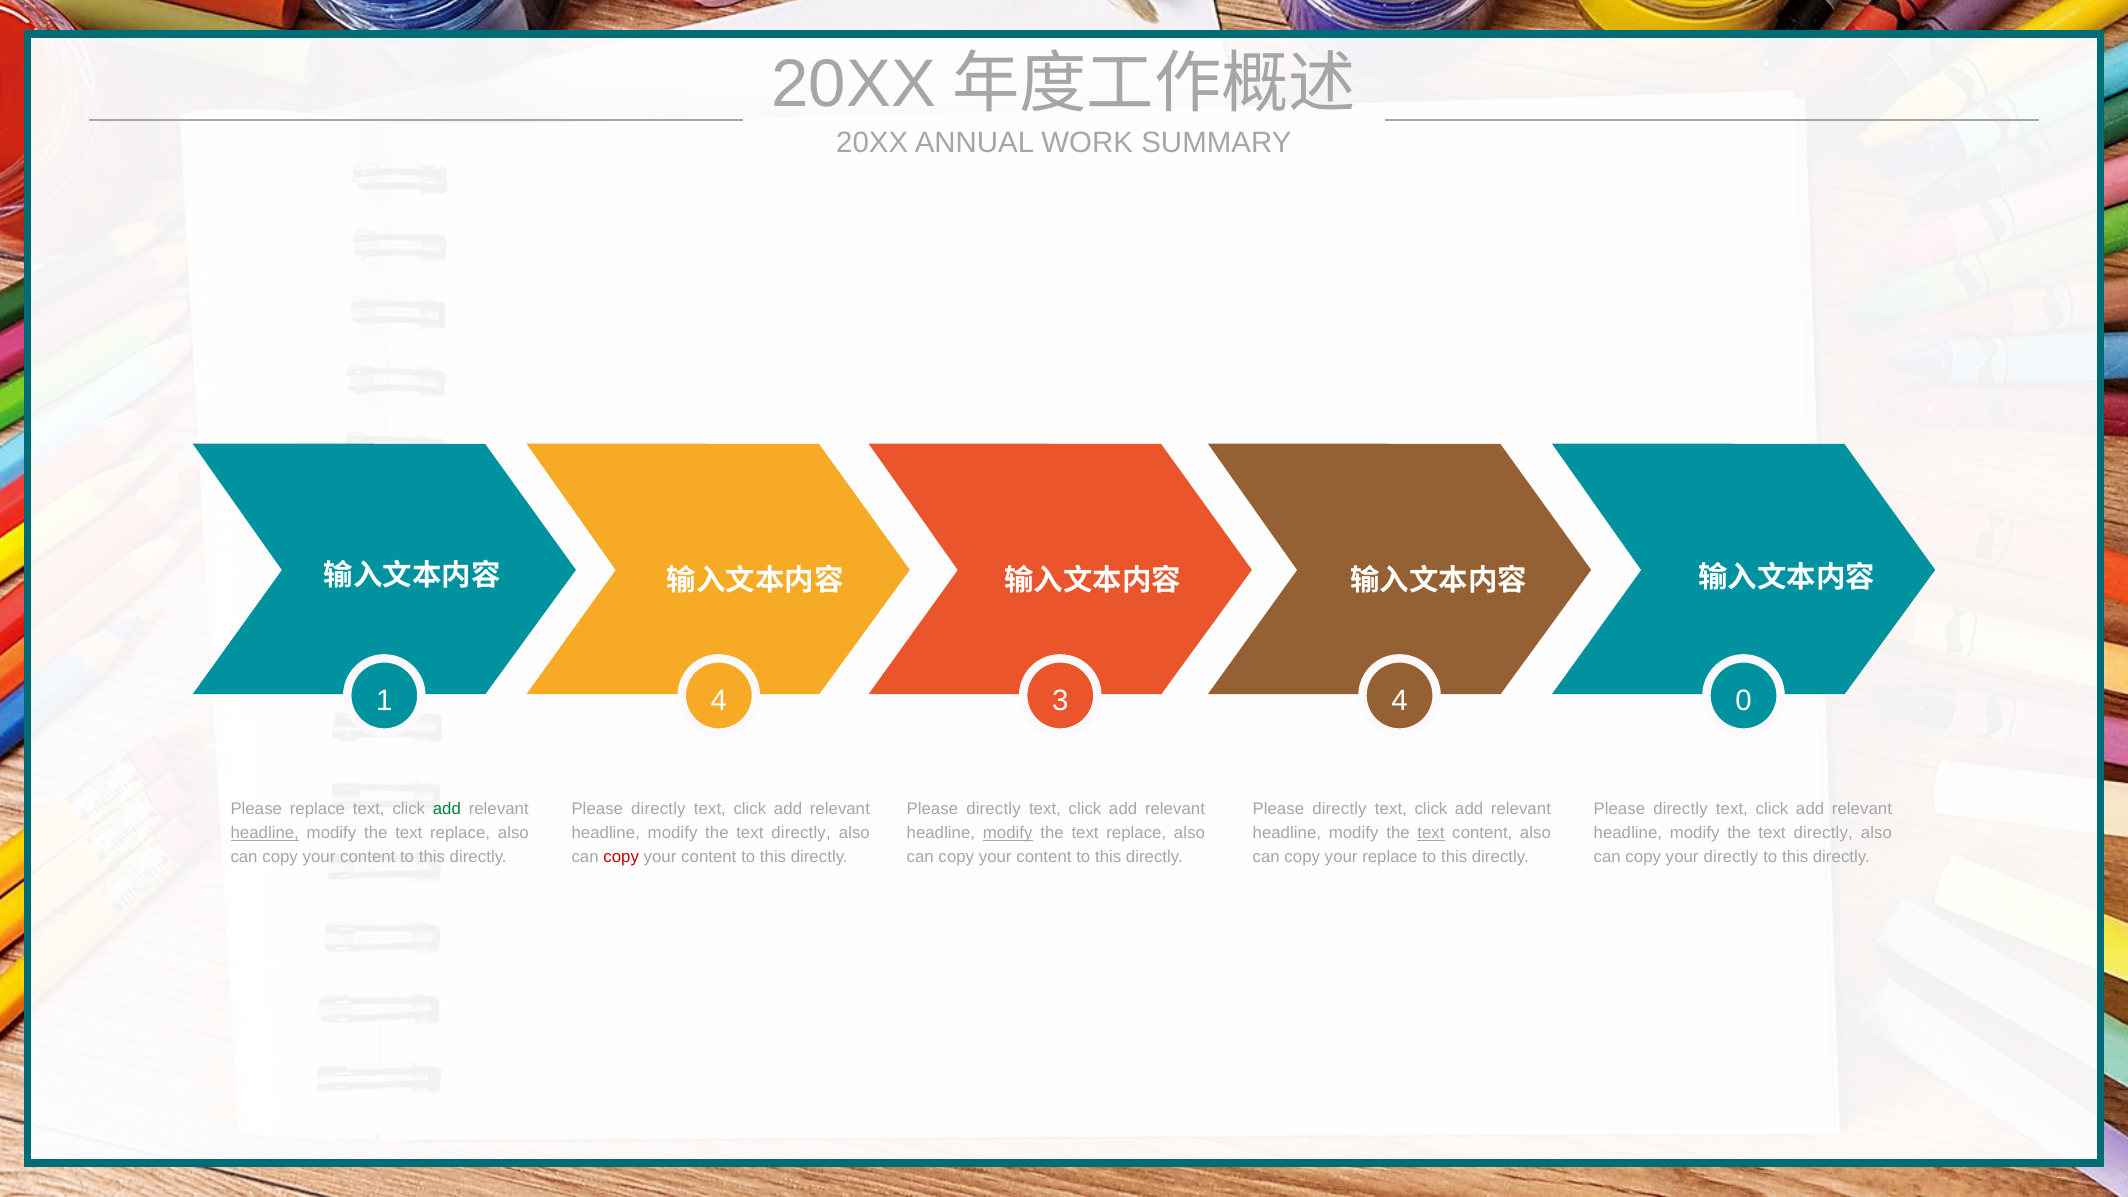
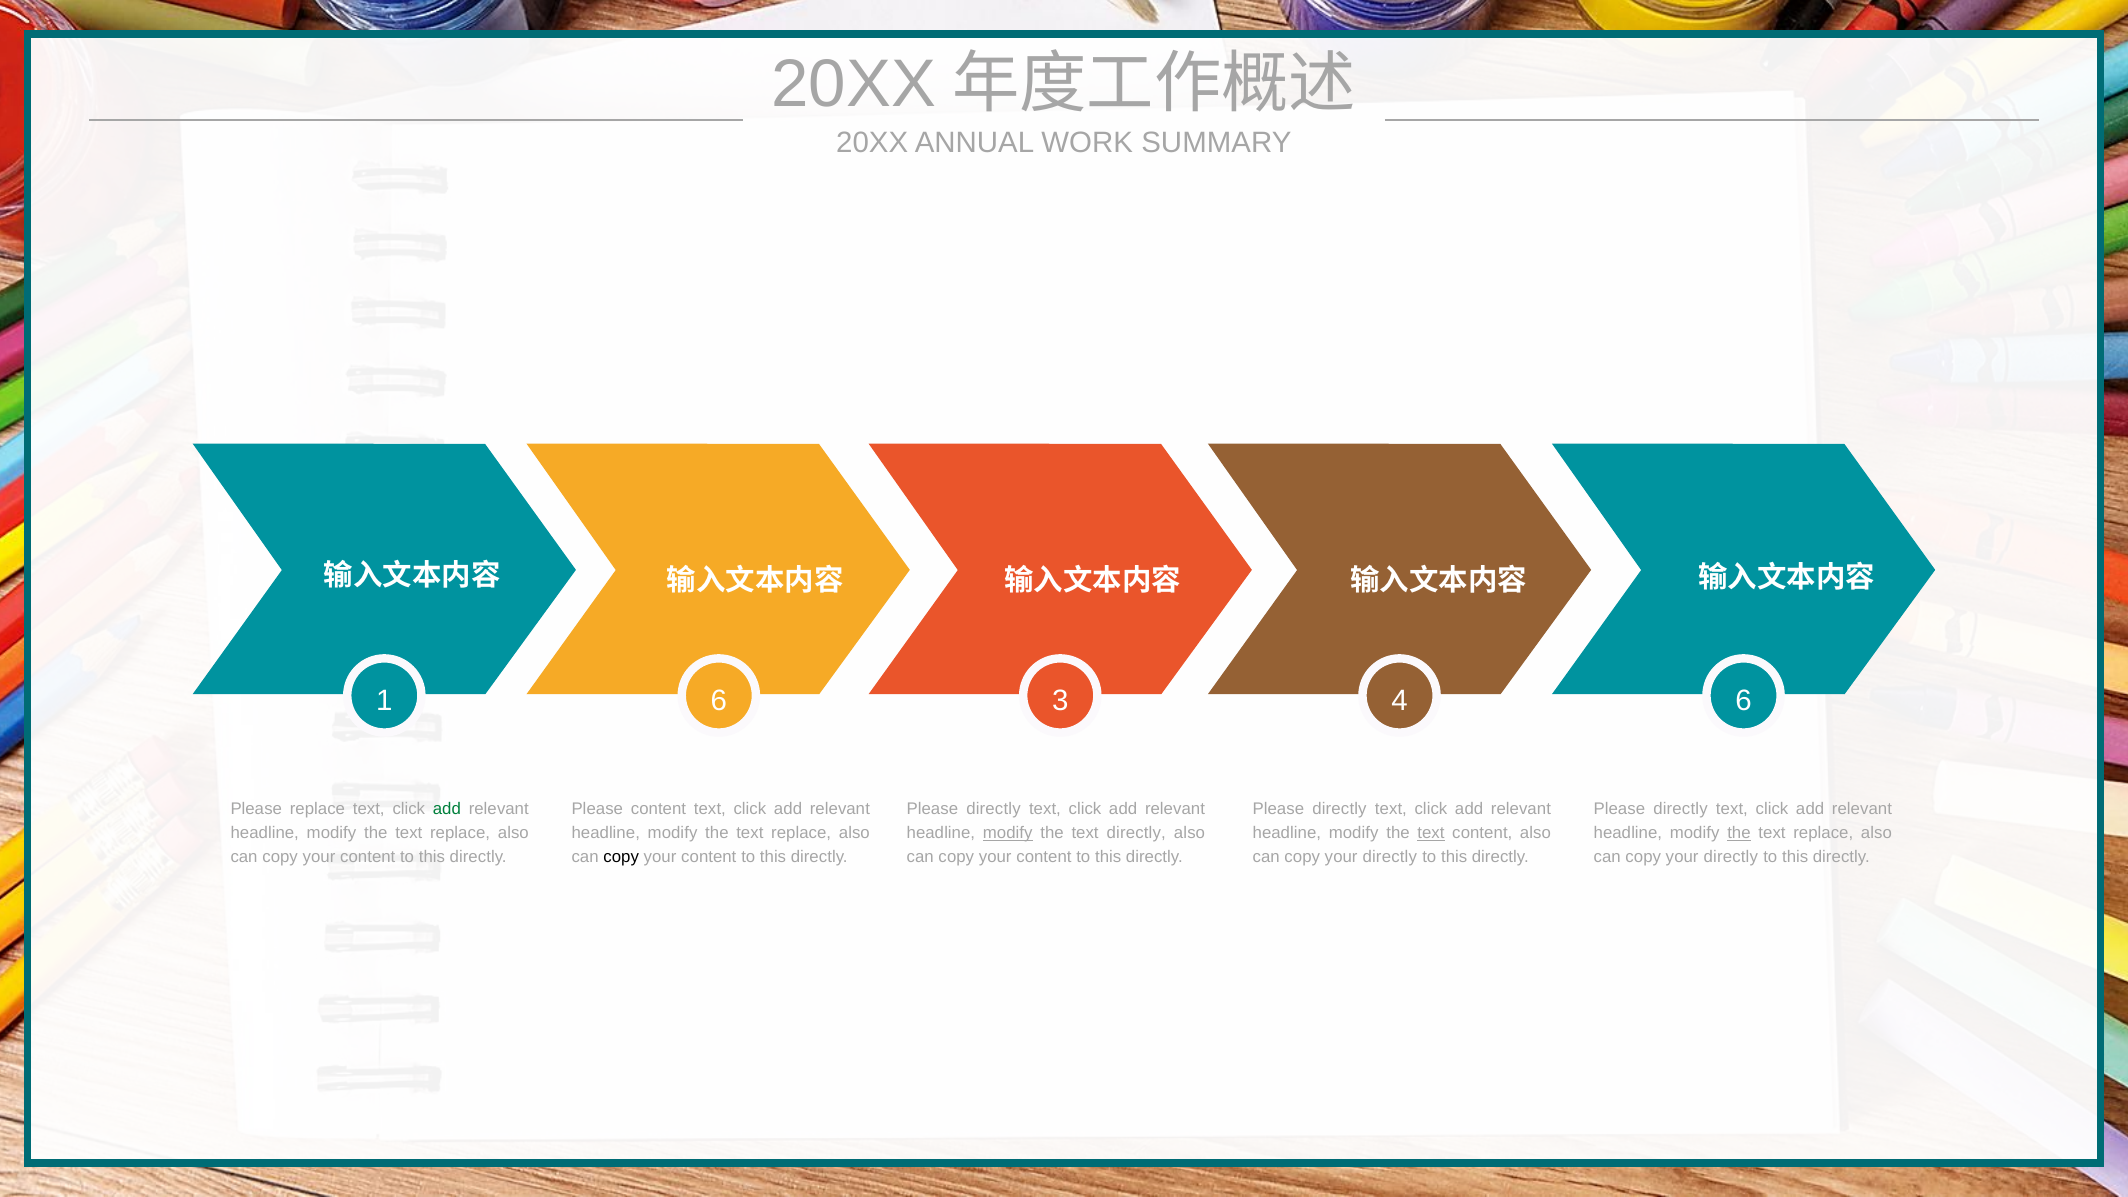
1 4: 4 -> 6 (719, 701)
4 0: 0 -> 6 (1744, 701)
directly: directly -> content (658, 809)
headline underline: present -> none (265, 833)
directly: directly -> replace (801, 833)
replace: replace -> directly (1136, 833)
the underline: none -> present (1739, 833)
directly: directly -> replace (1823, 833)
copy colour: red -> black (621, 857)
replace: replace -> directly (1390, 857)
